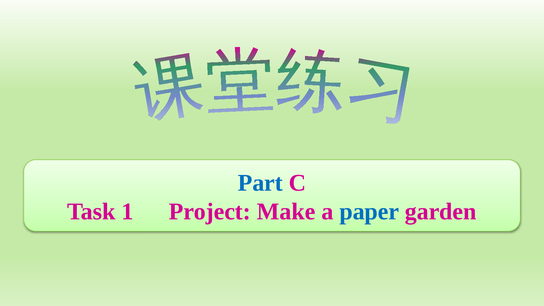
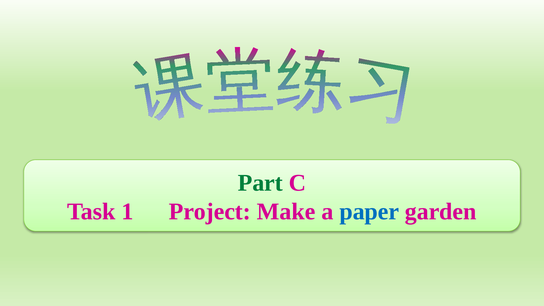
Part colour: blue -> green (260, 183)
